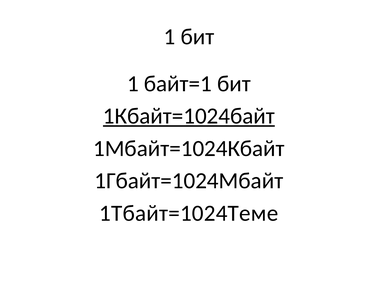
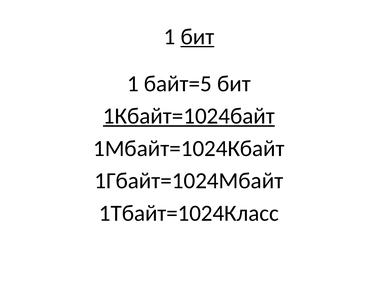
бит underline: none -> present (197, 37)
байт=1: байт=1 -> байт=5 (178, 84)
1Тбайт=1024Теме: 1Тбайт=1024Теме -> 1Тбайт=1024Класс (189, 213)
